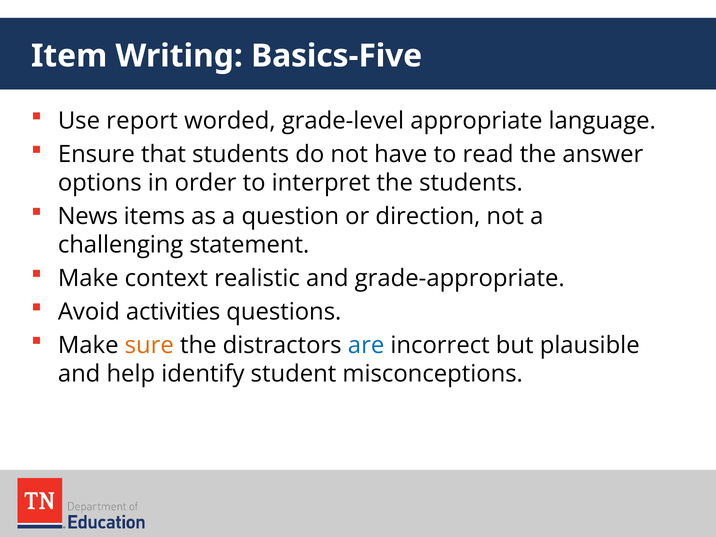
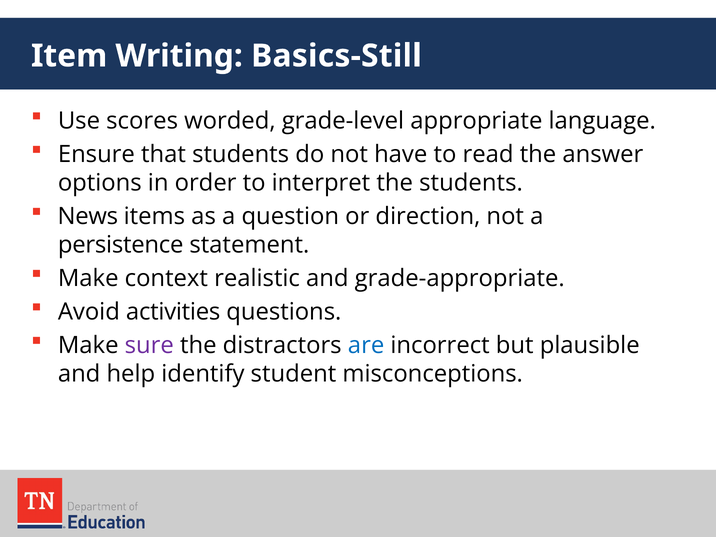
Basics-Five: Basics-Five -> Basics-Still (336, 56)
report: report -> scores (142, 121)
challenging: challenging -> persistence (121, 245)
sure colour: orange -> purple (149, 345)
